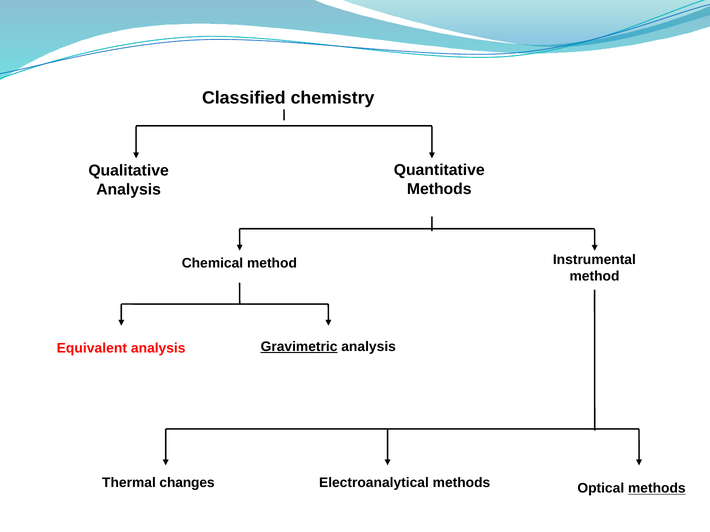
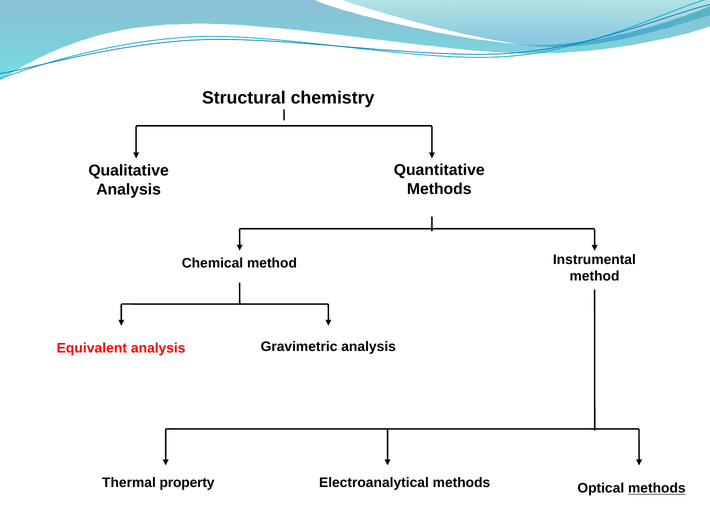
Classified: Classified -> Structural (244, 98)
Gravimetric underline: present -> none (299, 347)
changes: changes -> property (187, 483)
